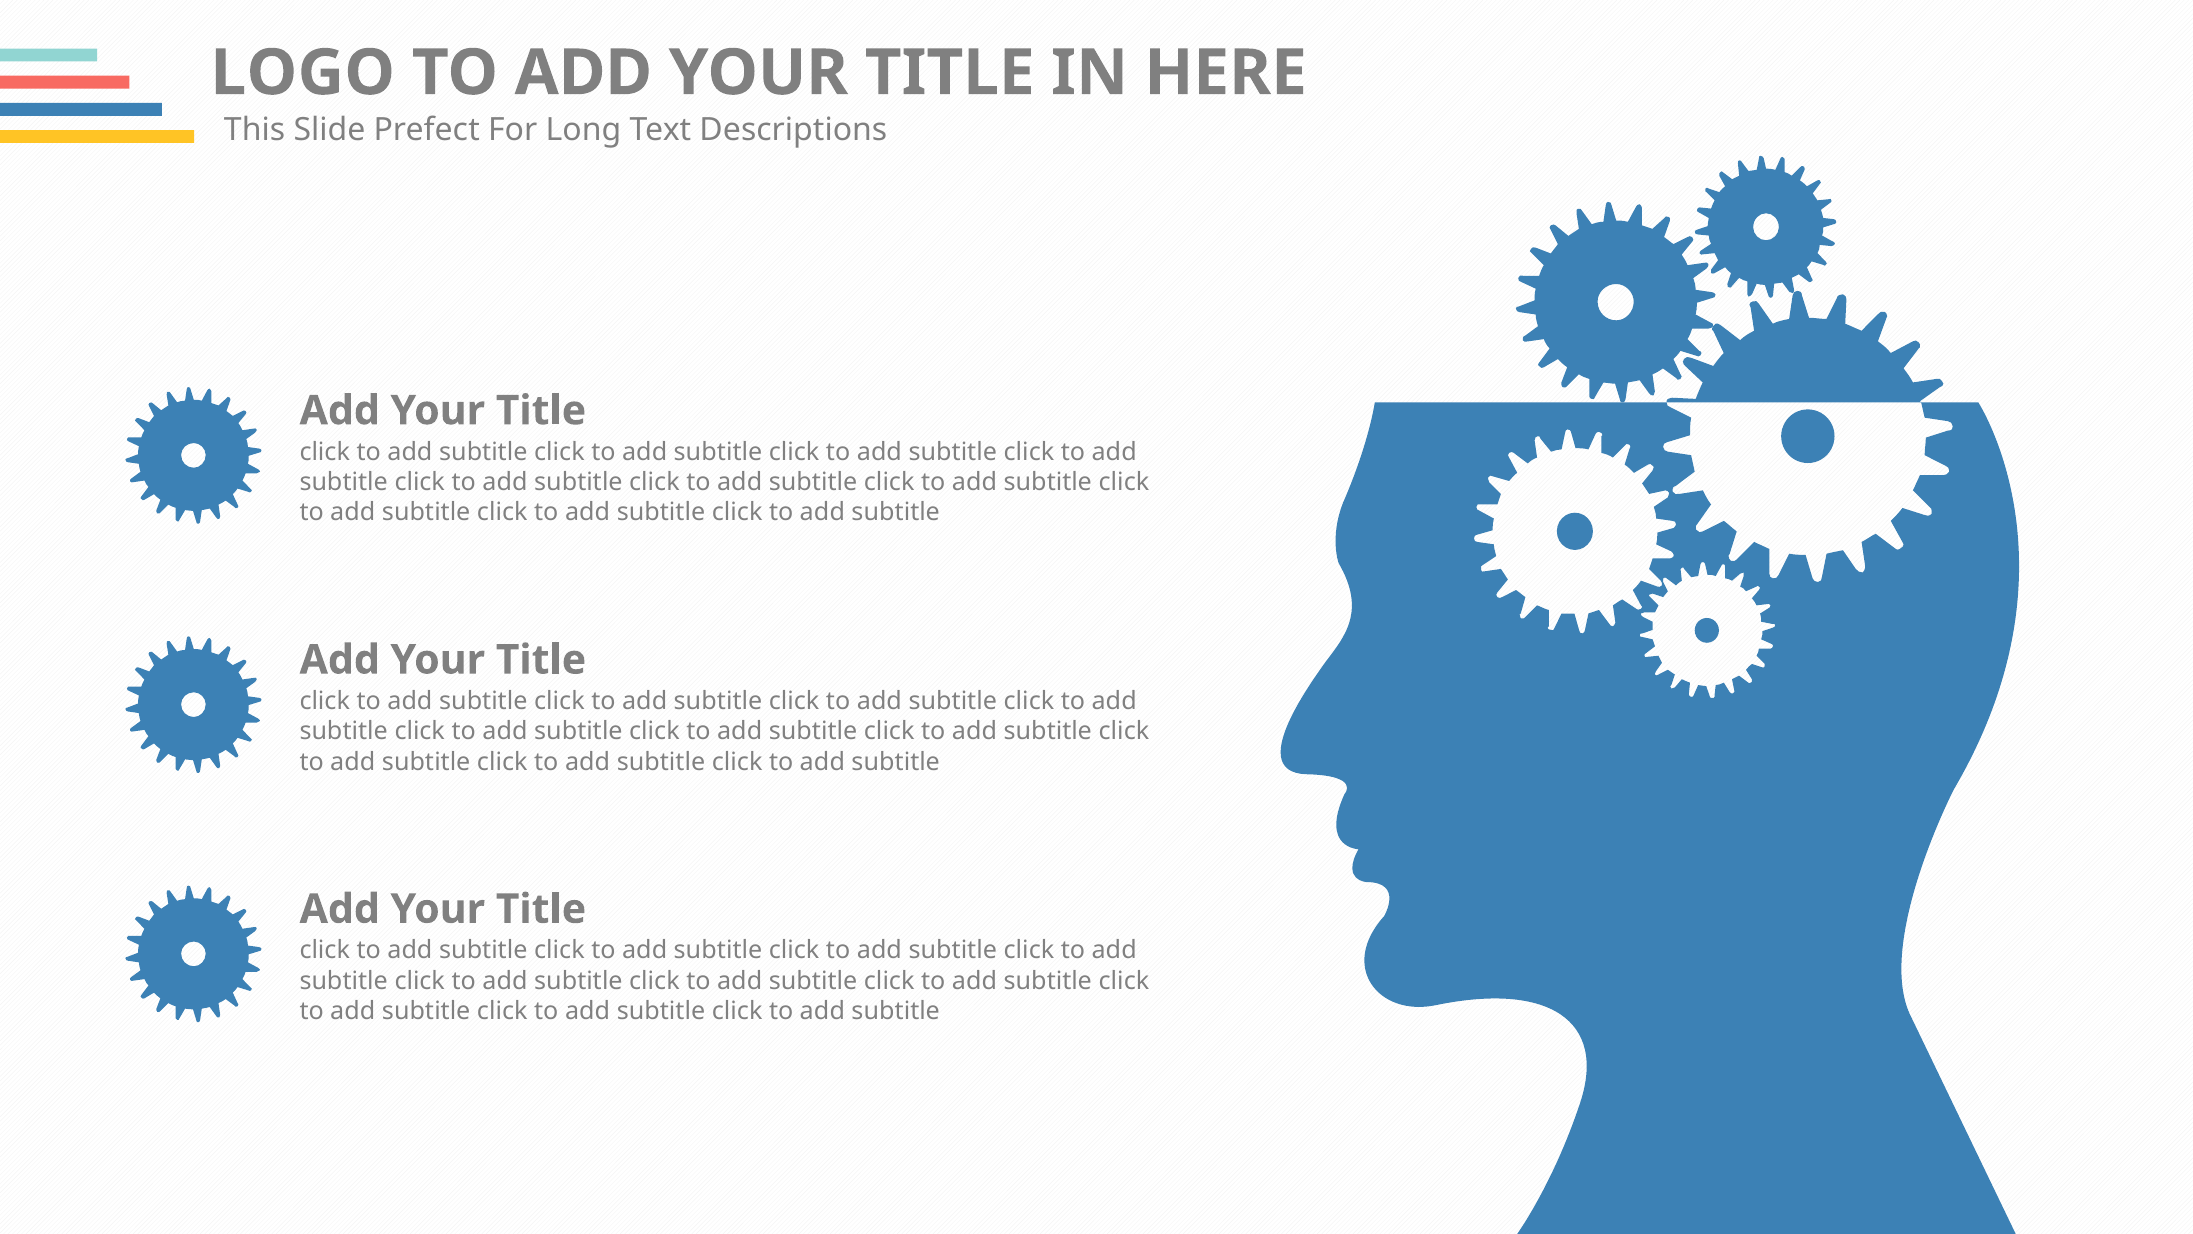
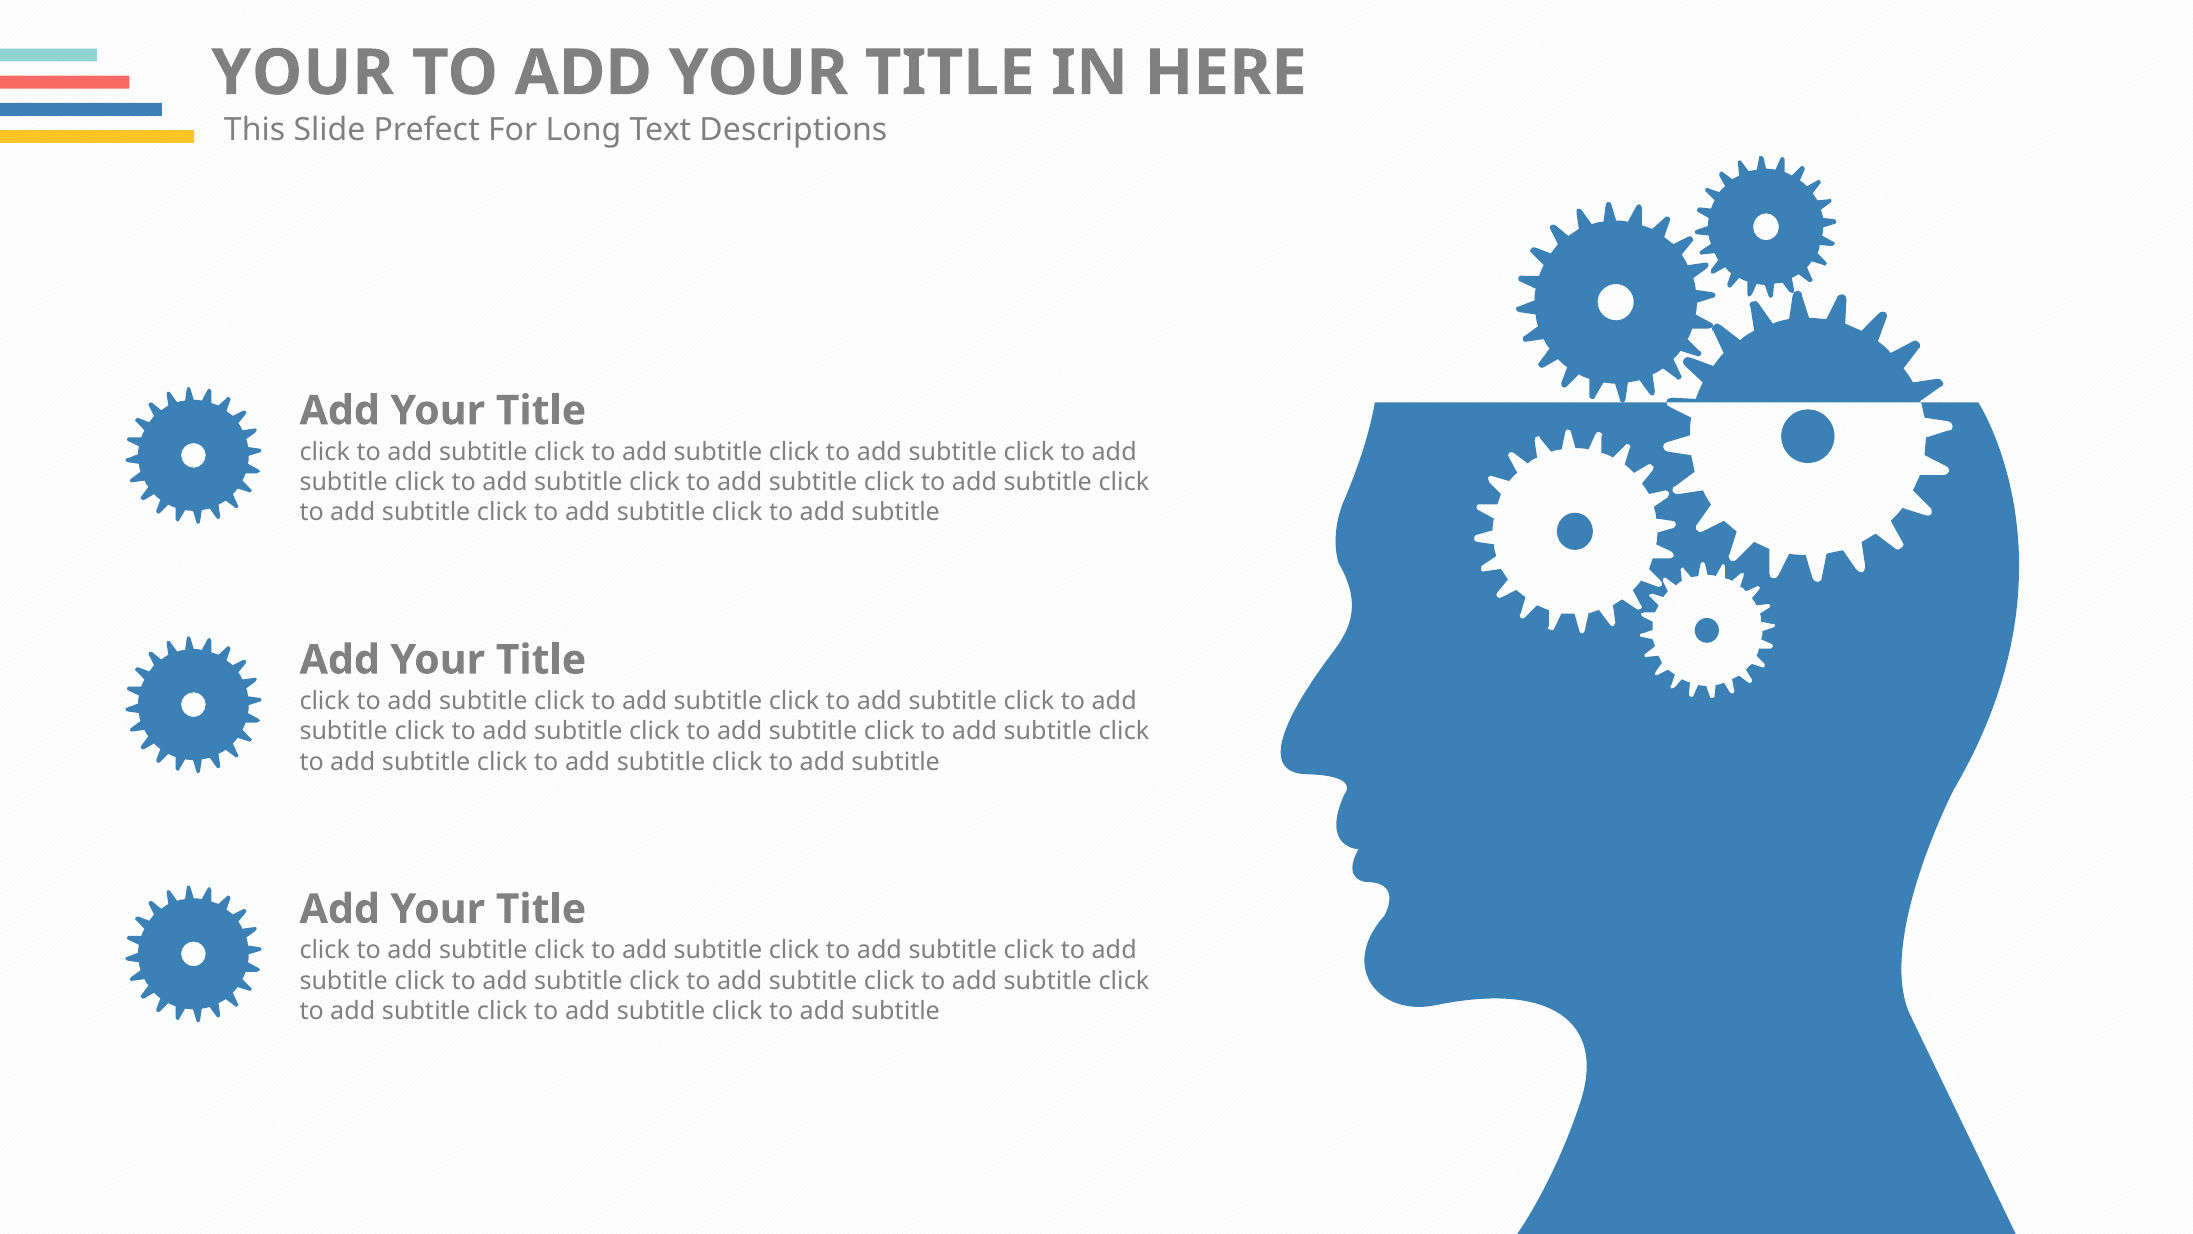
LOGO: LOGO -> YOUR (303, 73)
